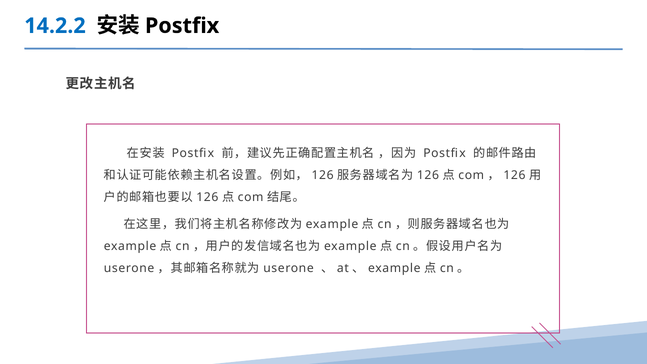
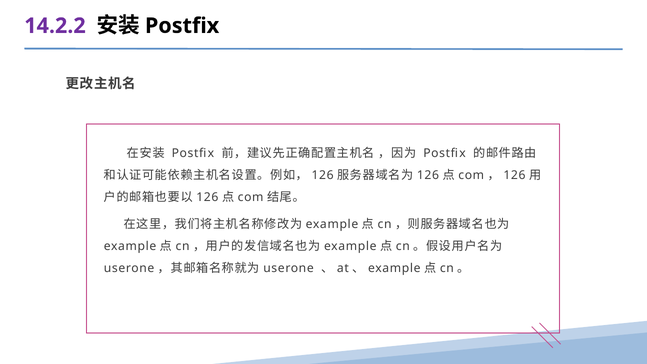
14.2.2 colour: blue -> purple (55, 26)
